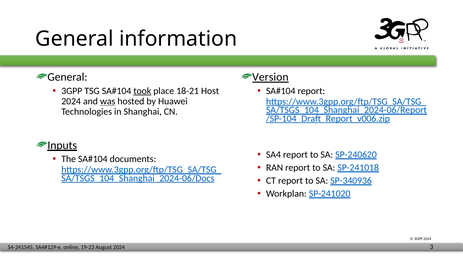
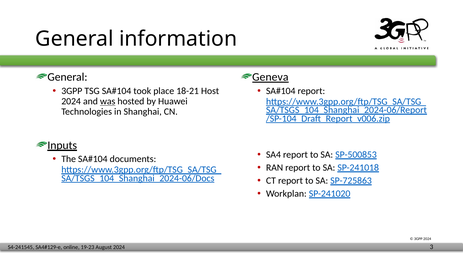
Version: Version -> Geneva (270, 77)
took underline: present -> none (142, 91)
SP-240620: SP-240620 -> SP-500853 (356, 155)
SP-340936: SP-340936 -> SP-725863 (351, 181)
